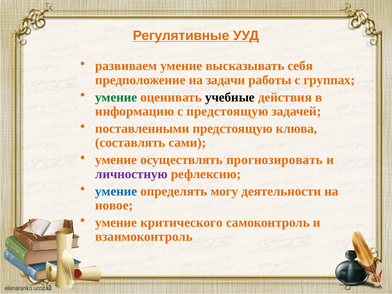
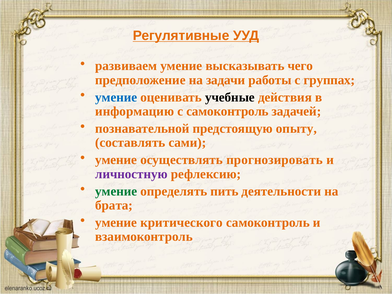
себя: себя -> чего (300, 66)
умение colour: green -> blue (116, 97)
с предстоящую: предстоящую -> самоконтроль (227, 111)
поставленными: поставленными -> познавательной (142, 129)
клюва: клюва -> опыту (296, 129)
умение colour: blue -> green (116, 191)
могу: могу -> пить (224, 191)
новое: новое -> брата (114, 205)
